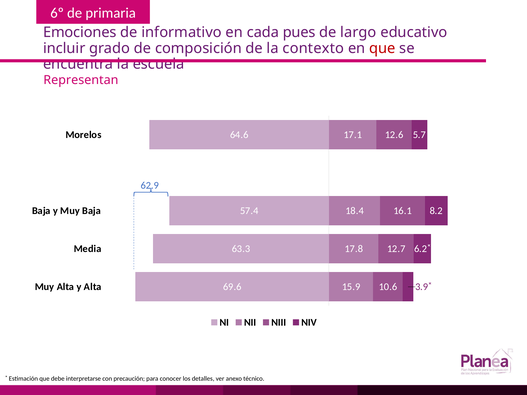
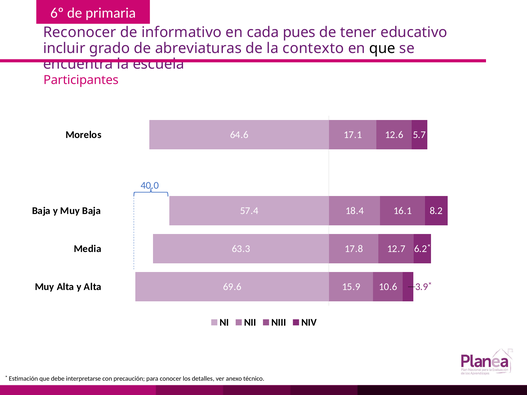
Emociones: Emociones -> Reconocer (80, 32)
largo: largo -> tener (358, 32)
composición: composición -> abreviaturas (198, 48)
que colour: red -> black (382, 48)
Representan: Representan -> Participantes (81, 80)
62.9: 62.9 -> 40.0 (150, 186)
